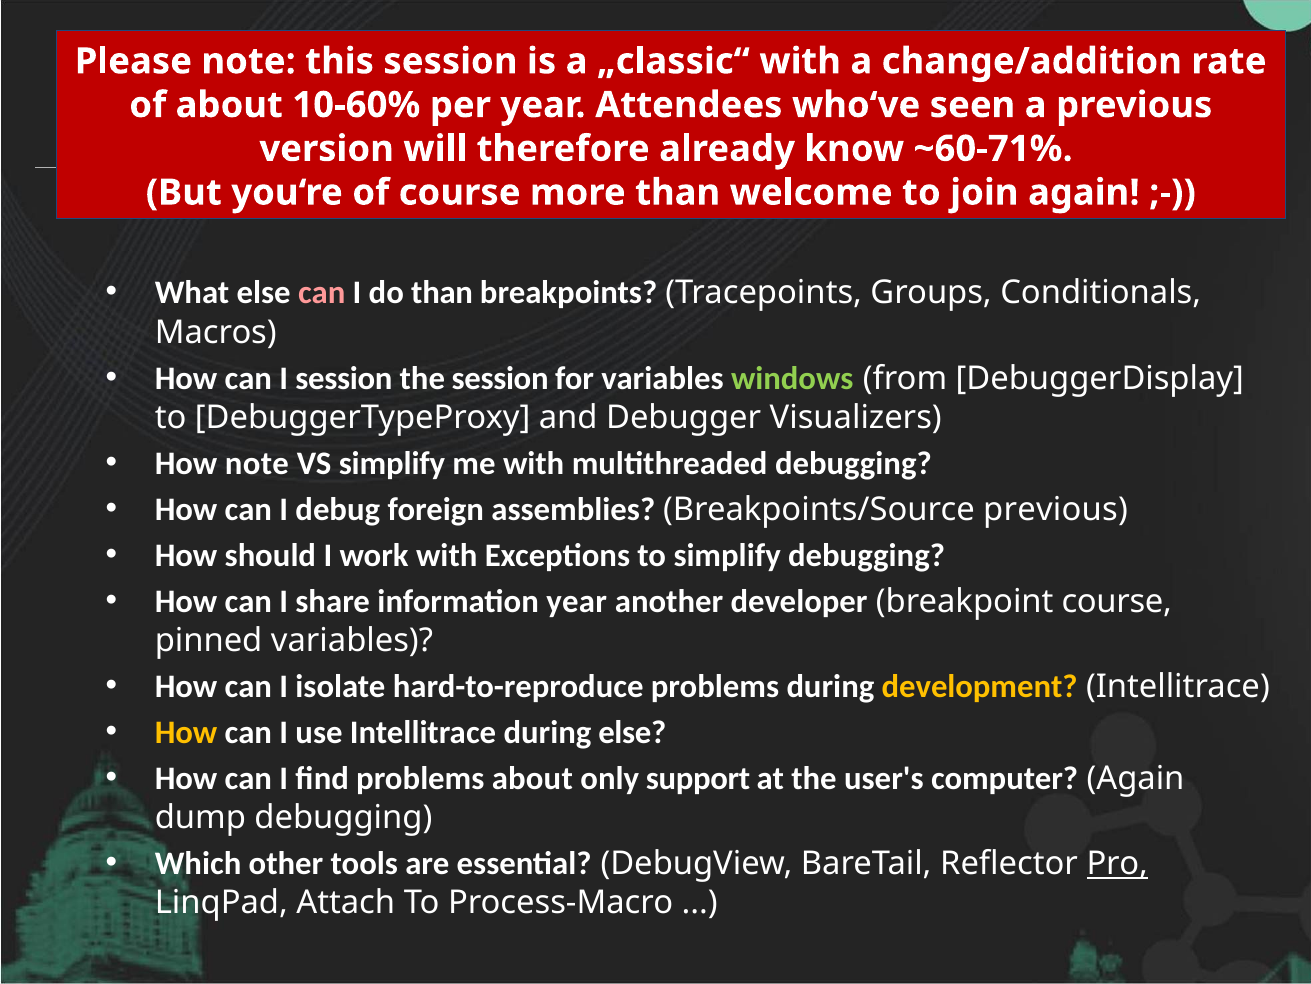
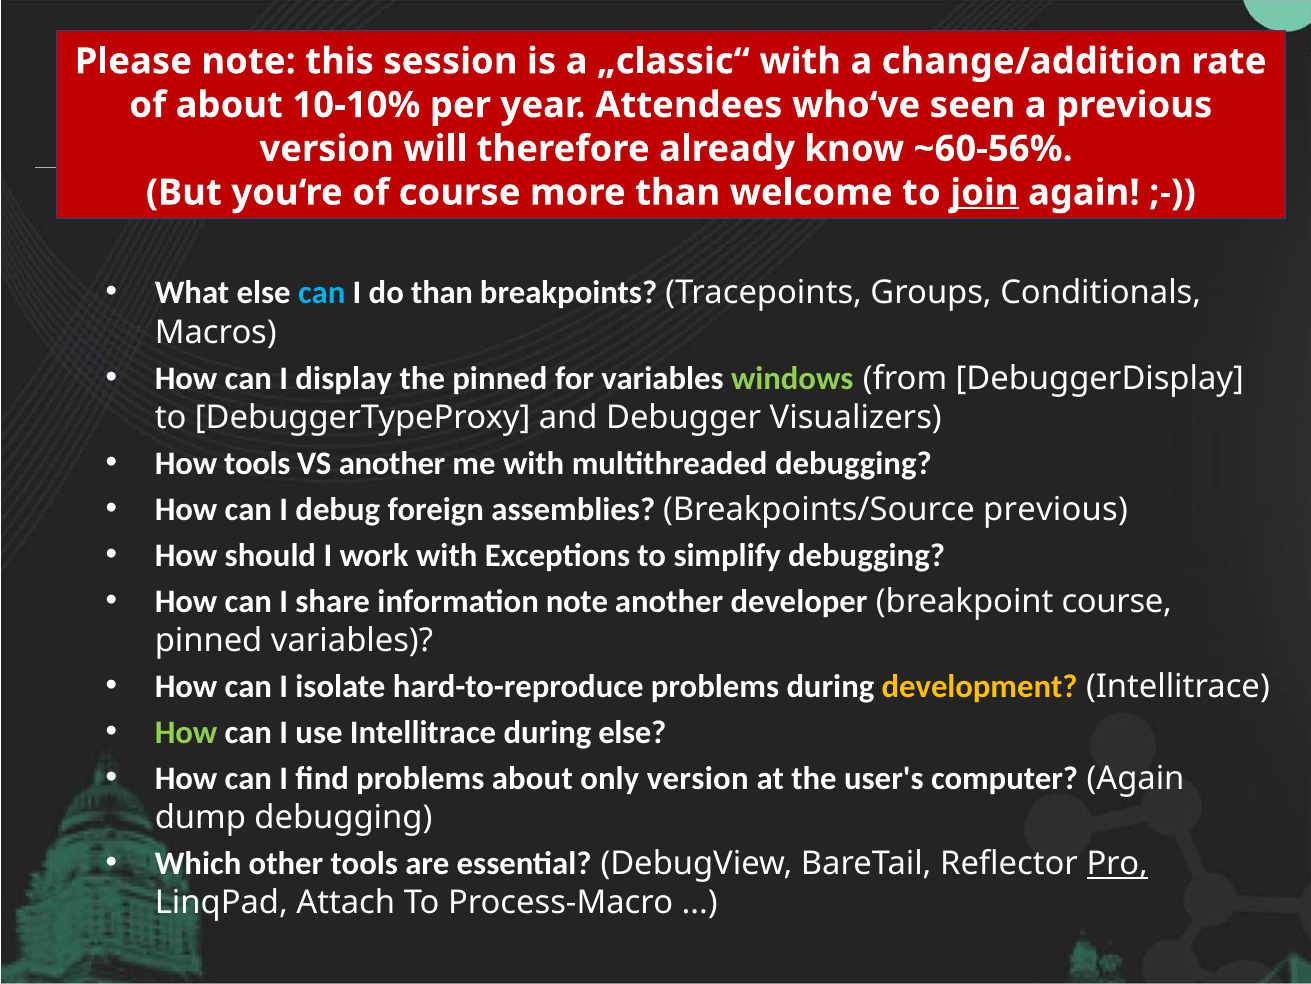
10-60%: 10-60% -> 10-10% (356, 105)
~60-71%: ~60-71% -> ~60-56% (993, 149)
join underline: none -> present (984, 192)
can colour: pink -> light blue (322, 293)
I session: session -> display (344, 378)
the session: session -> pinned (500, 378)
How note: note -> tools (257, 463)
VS simplify: simplify -> another (392, 463)
information year: year -> note (577, 601)
How colour: yellow -> light green (186, 732)
only support: support -> version (698, 778)
